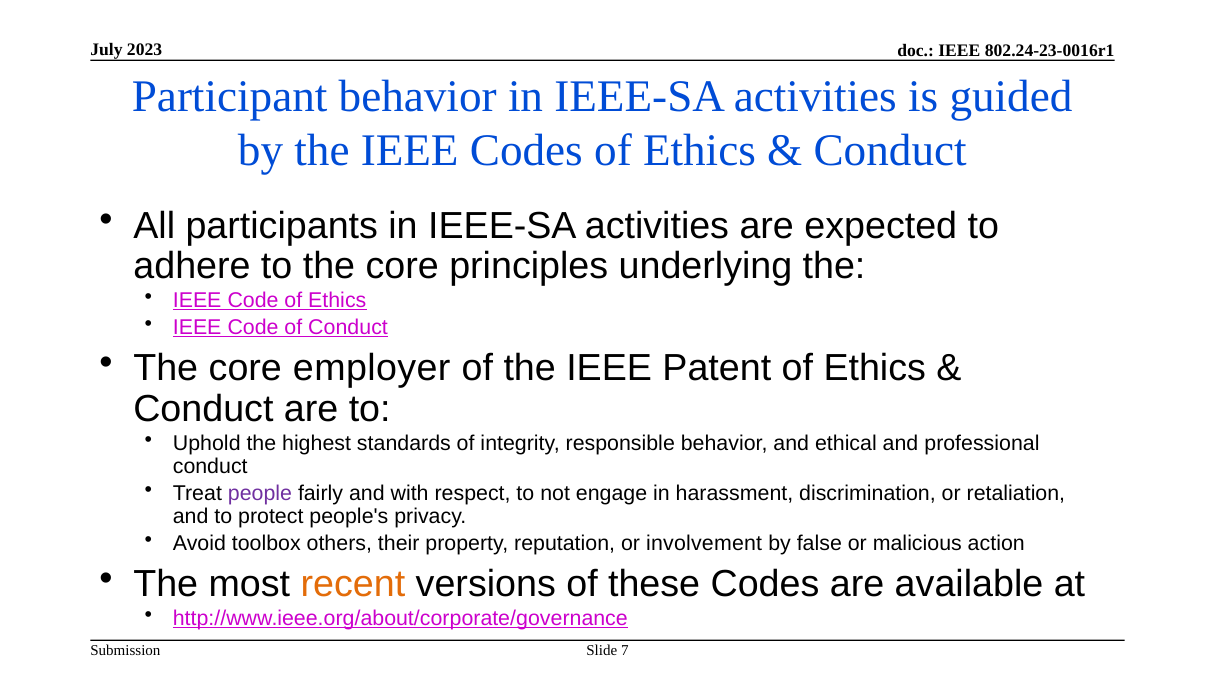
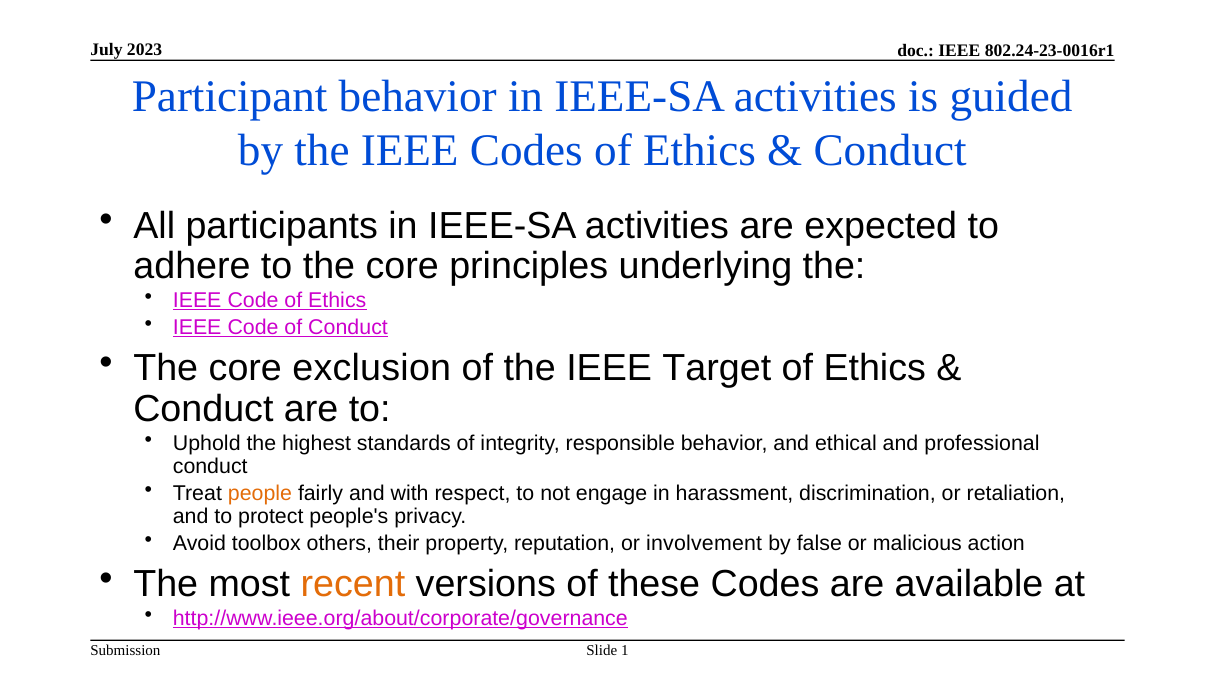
employer: employer -> exclusion (372, 368)
Patent: Patent -> Target (717, 368)
people colour: purple -> orange (260, 493)
7: 7 -> 1 (625, 650)
